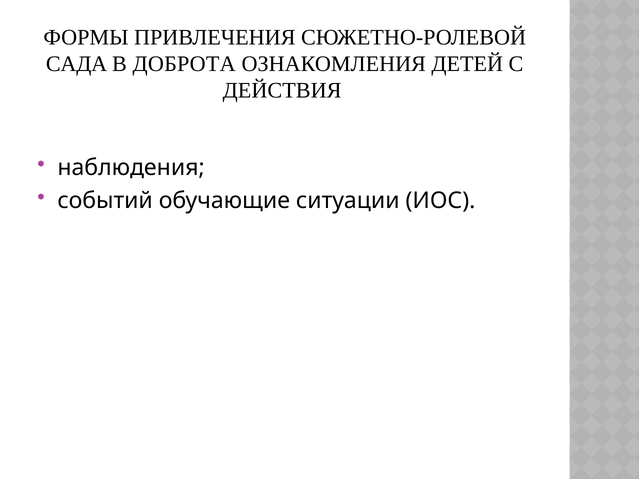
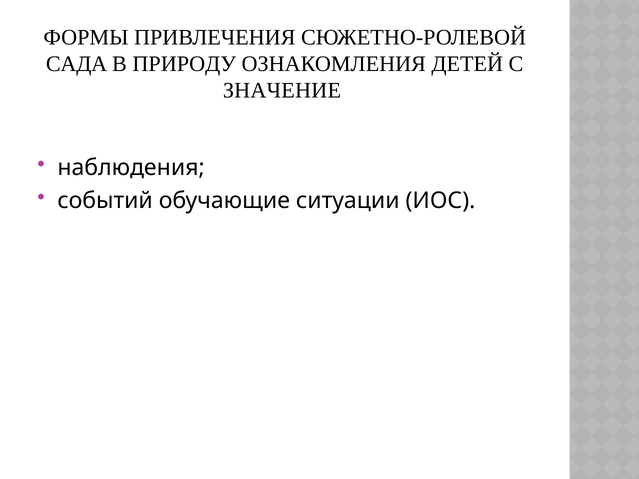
ДОБРОТА: ДОБРОТА -> ПРИРОДУ (184, 64)
ДЕЙСТВИЯ: ДЕЙСТВИЯ -> ЗНАЧЕНИЕ (282, 90)
